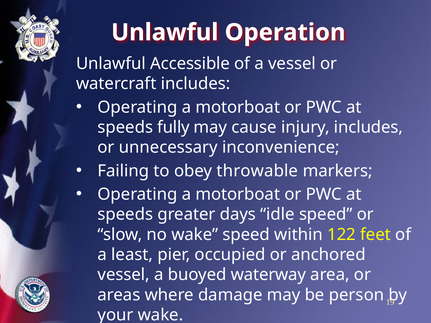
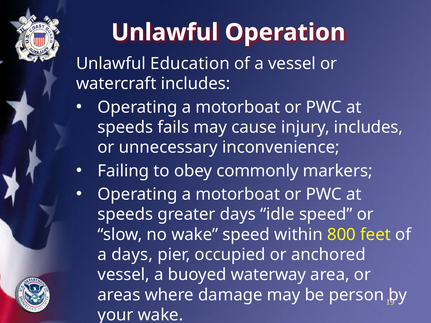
Accessible: Accessible -> Education (190, 64)
fully: fully -> fails (173, 127)
throwable: throwable -> commonly (258, 171)
122: 122 -> 800 (342, 235)
a least: least -> days (132, 255)
